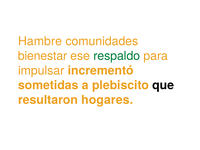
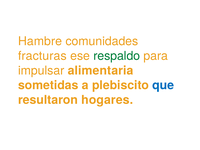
bienestar: bienestar -> fracturas (42, 56)
incrementó: incrementó -> alimentaria (101, 71)
que colour: black -> blue (163, 85)
